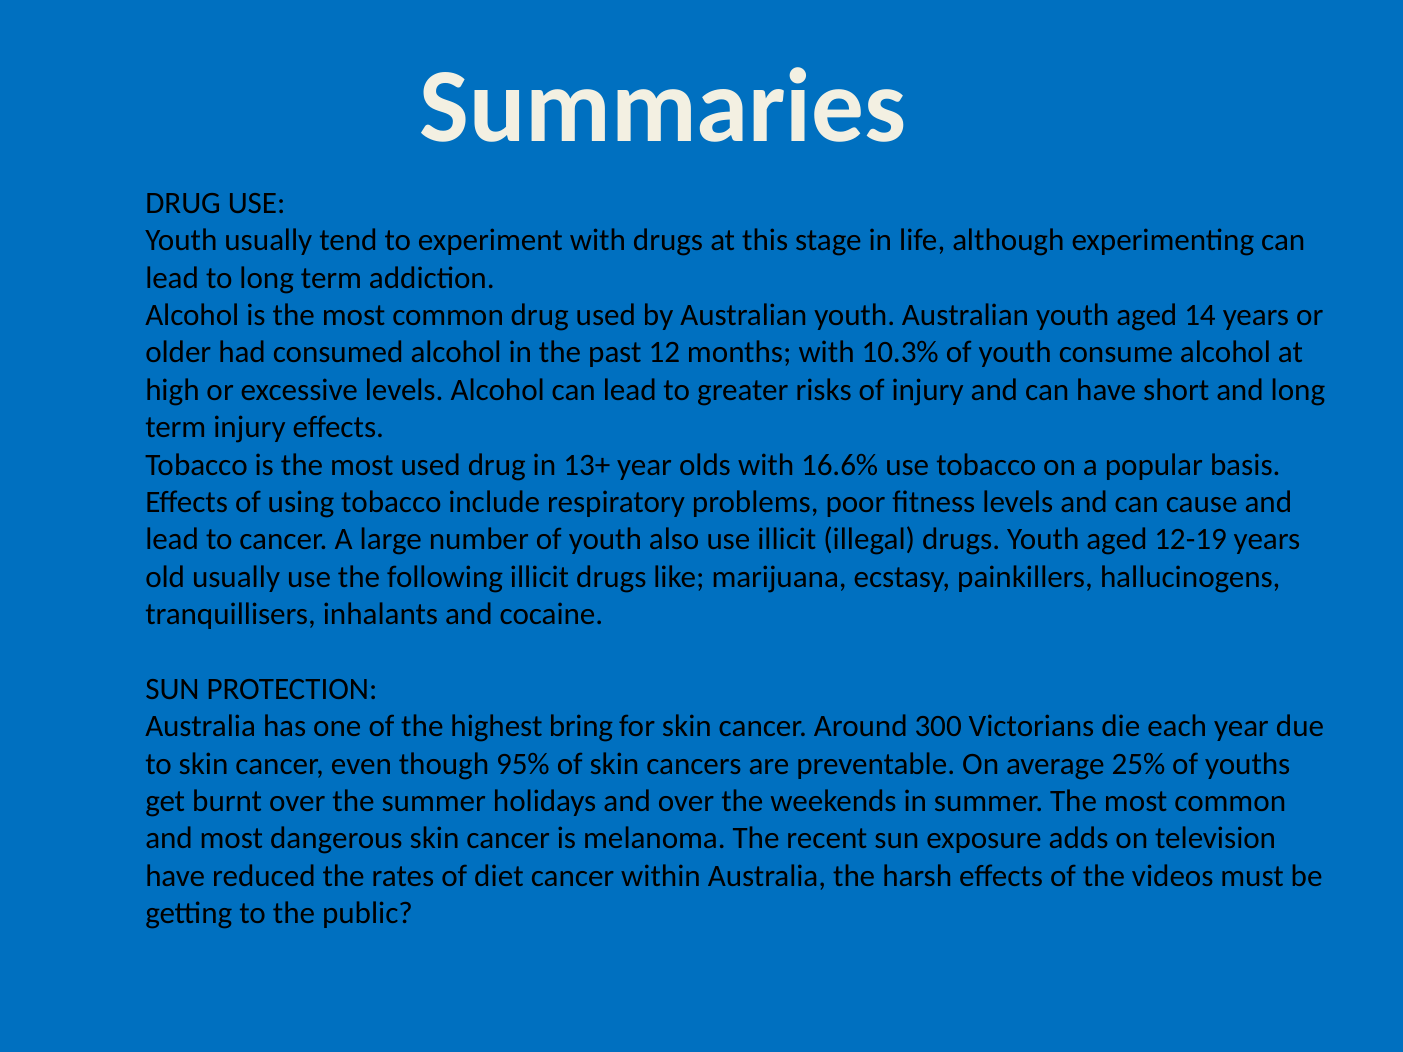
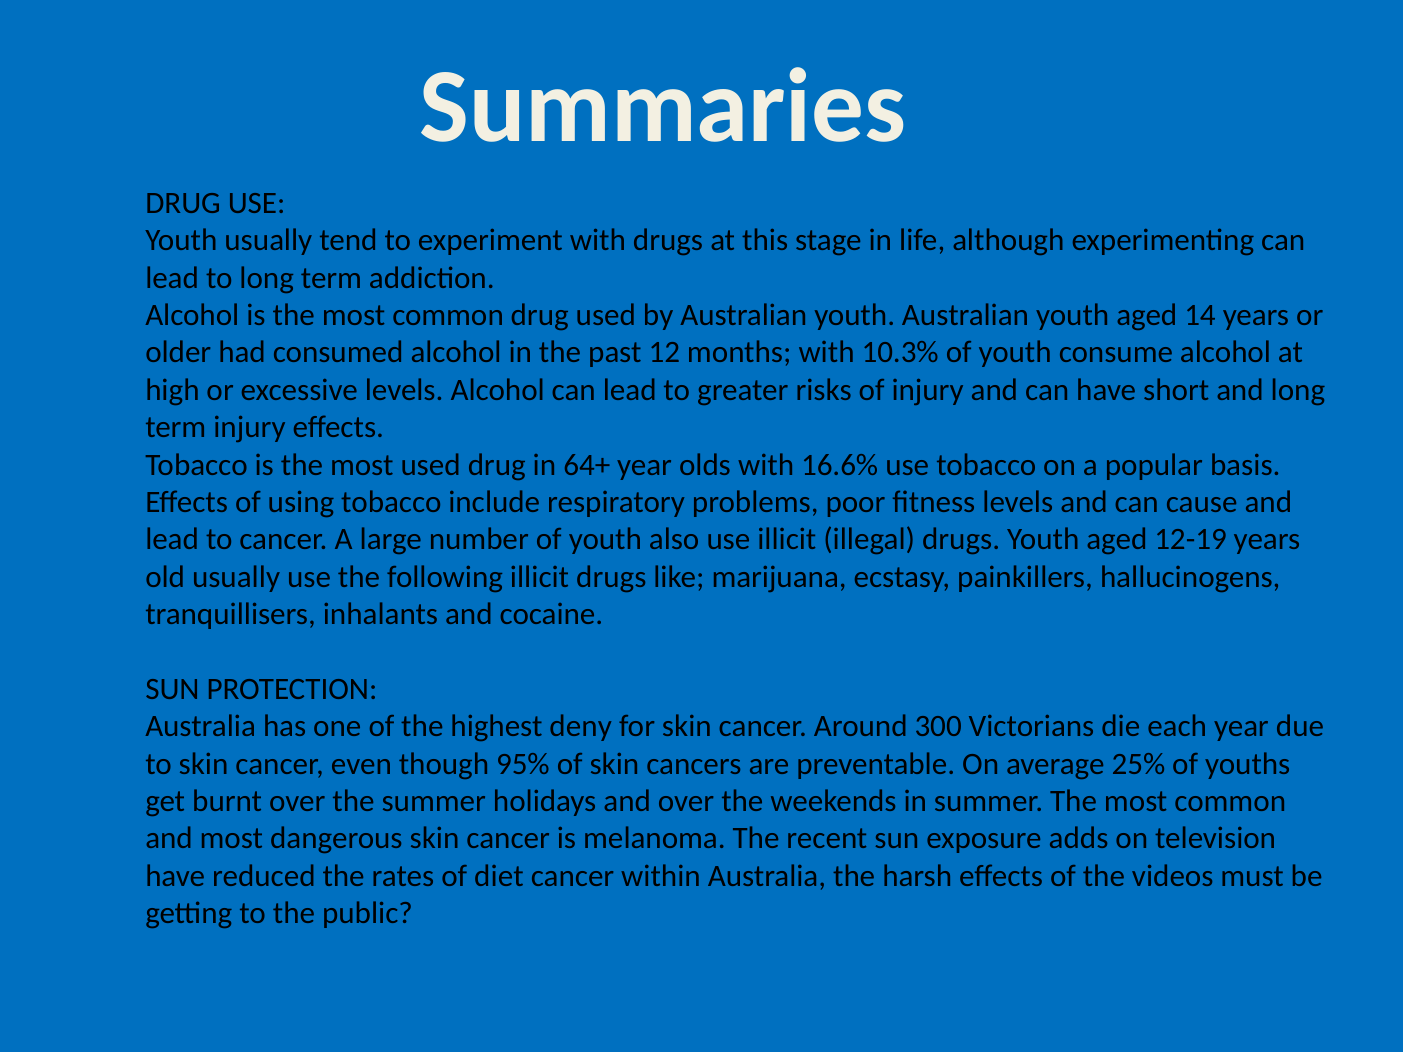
13+: 13+ -> 64+ (587, 465)
bring: bring -> deny (581, 727)
